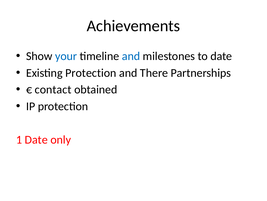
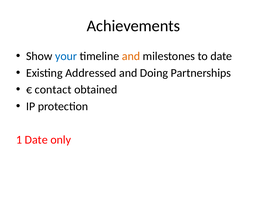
and colour: blue -> orange (131, 56)
Existing Protection: Protection -> Addressed (91, 73)
There: There -> Doing (154, 73)
